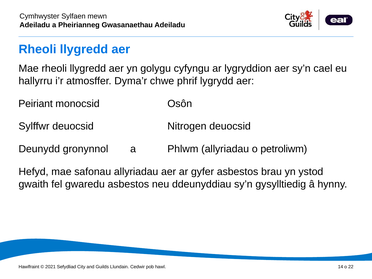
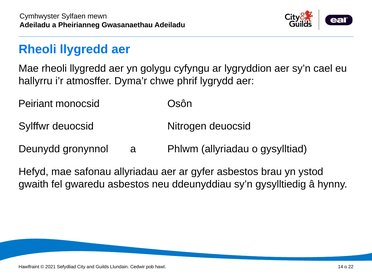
petroliwm: petroliwm -> gysylltiad (284, 149)
